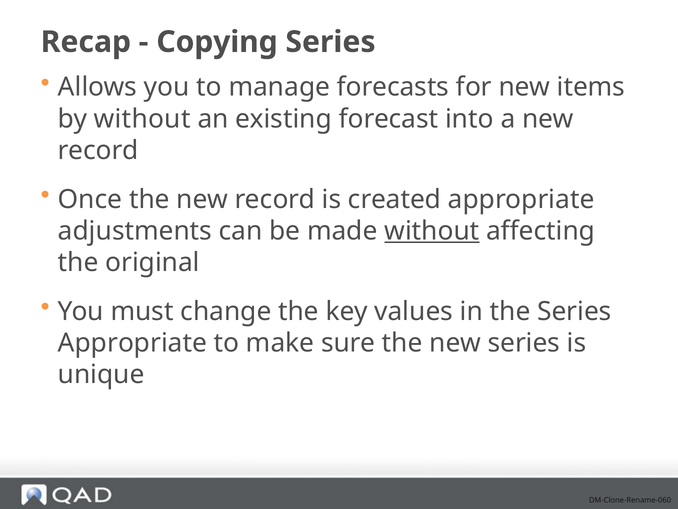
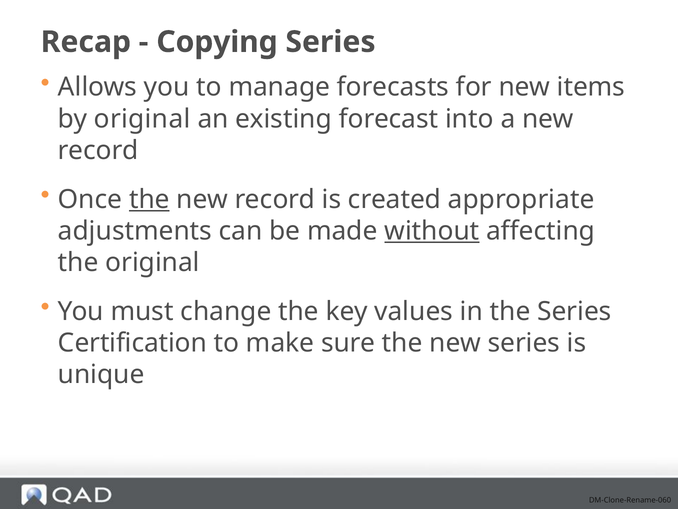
by without: without -> original (142, 119)
the underline: none -> present (149, 199)
Appropriate: Appropriate -> Certification (132, 343)
